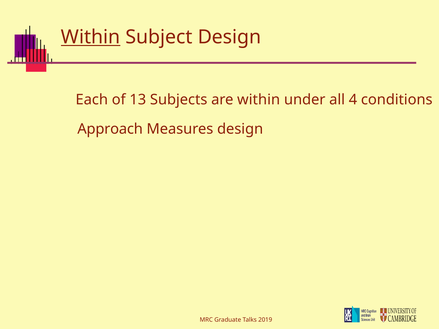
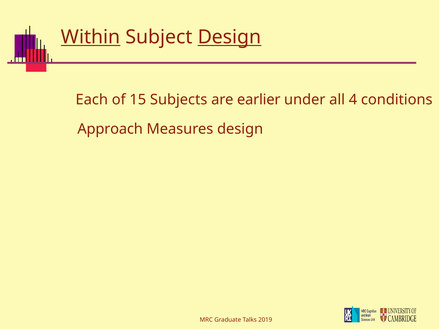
Design underline: none -> present (230, 37)
13: 13 -> 15 (138, 100)
are within: within -> earlier (259, 100)
